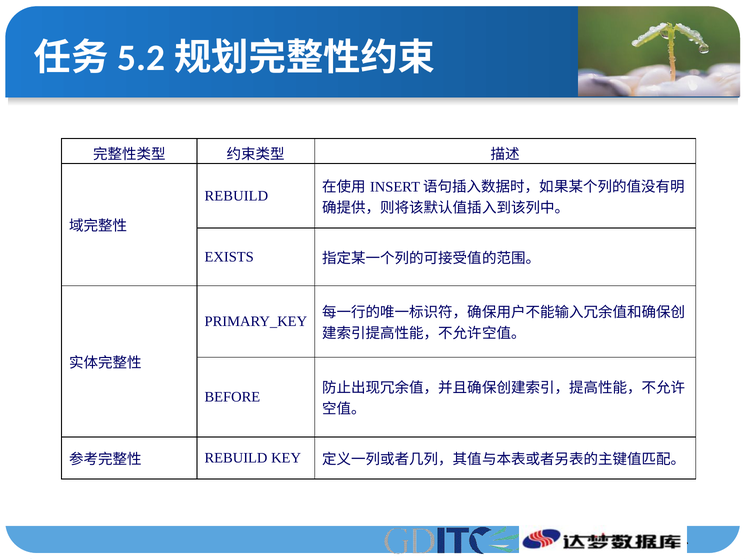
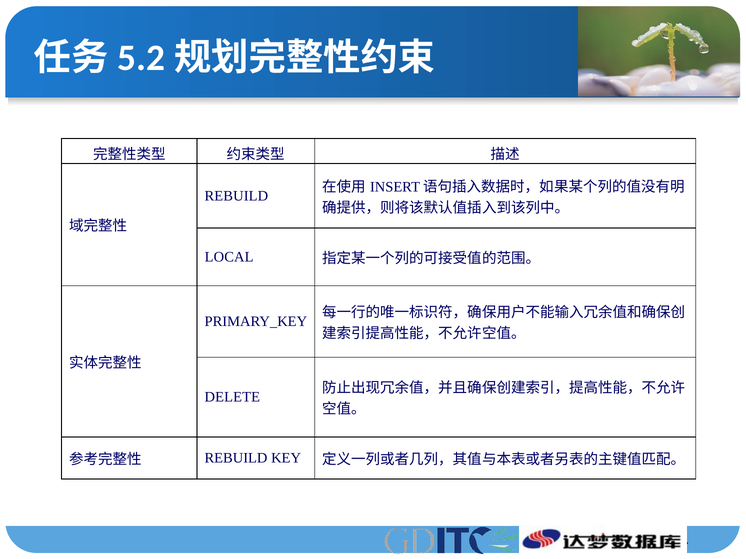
EXISTS: EXISTS -> LOCAL (229, 257)
BEFORE: BEFORE -> DELETE (232, 398)
